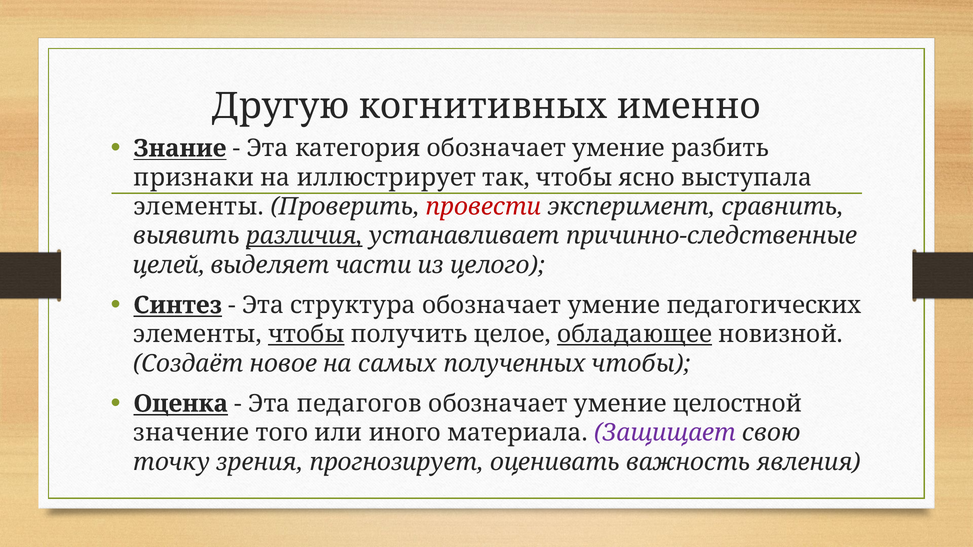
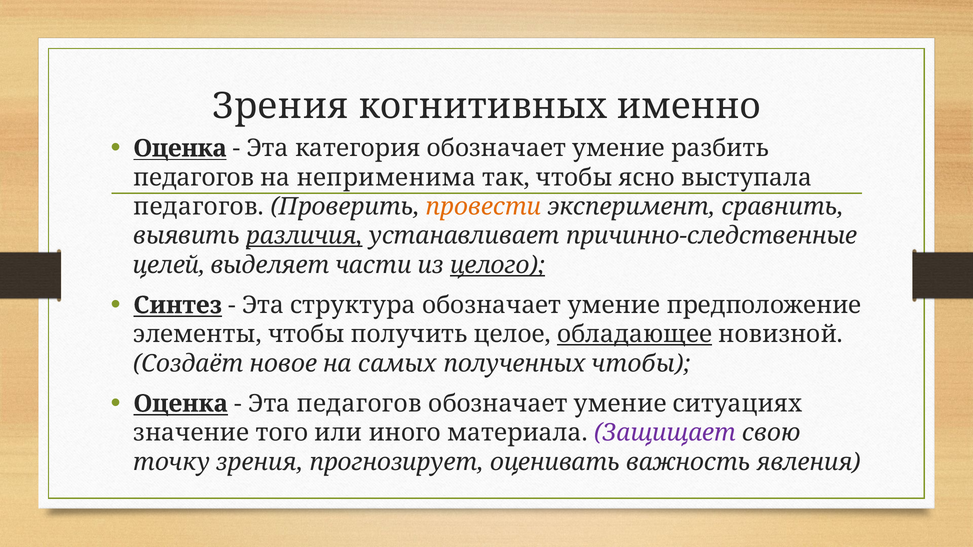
Другую: Другую -> Зрения (280, 106)
Знание: Знание -> Оценка (180, 148)
признаки: признаки -> педагогов (194, 178)
иллюстрирует: иллюстрирует -> неприменима (386, 178)
элементы: элементы -> педагогов (199, 207)
провести colour: red -> orange (484, 207)
целого underline: none -> present (498, 265)
педагогических: педагогических -> предположение (764, 305)
чтобы underline: present -> none (306, 335)
целостной: целостной -> ситуациях (738, 404)
